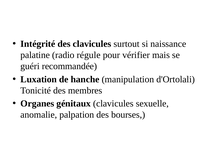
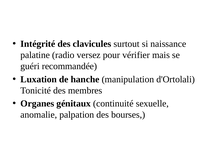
régule: régule -> versez (89, 55)
génitaux clavicules: clavicules -> continuité (113, 104)
